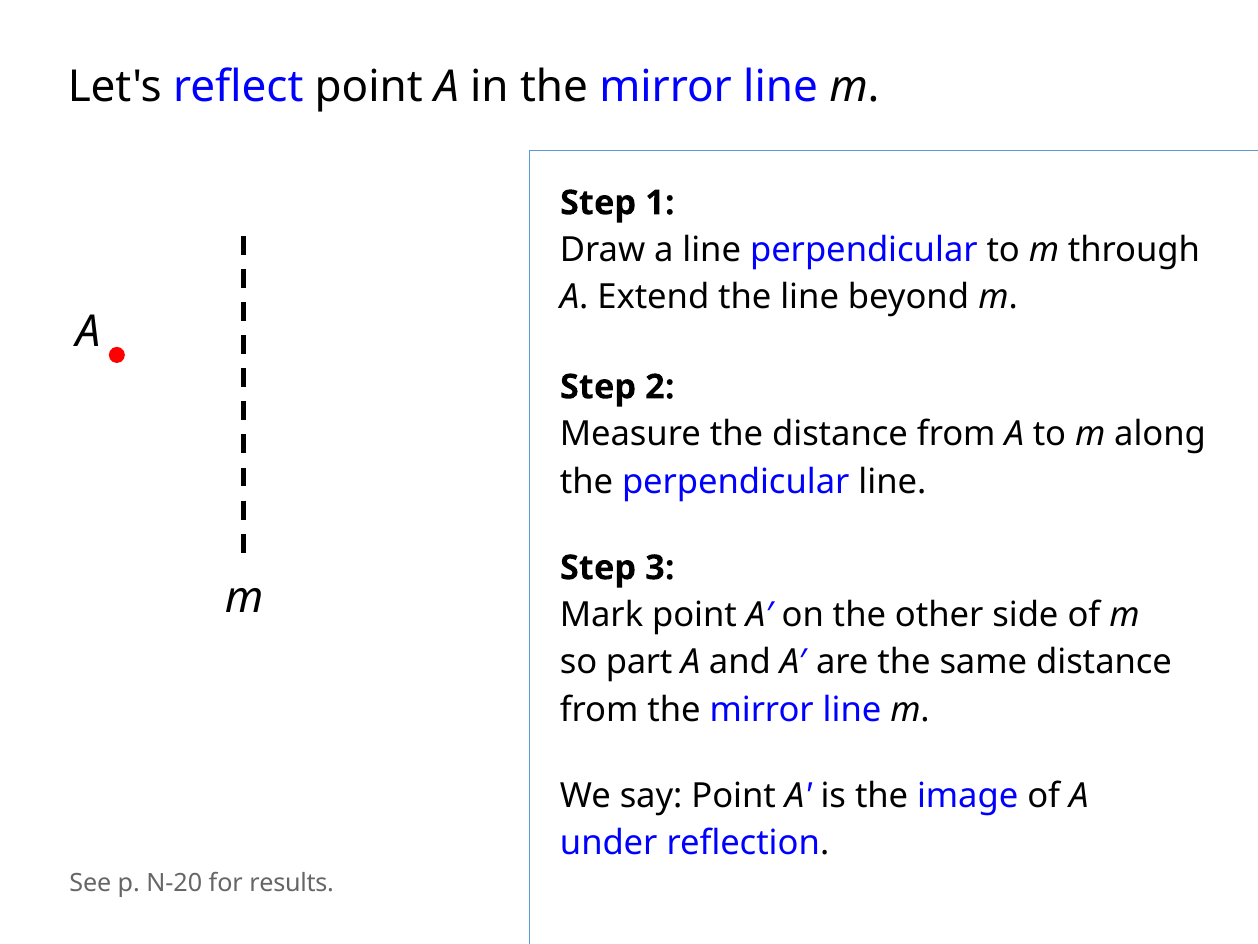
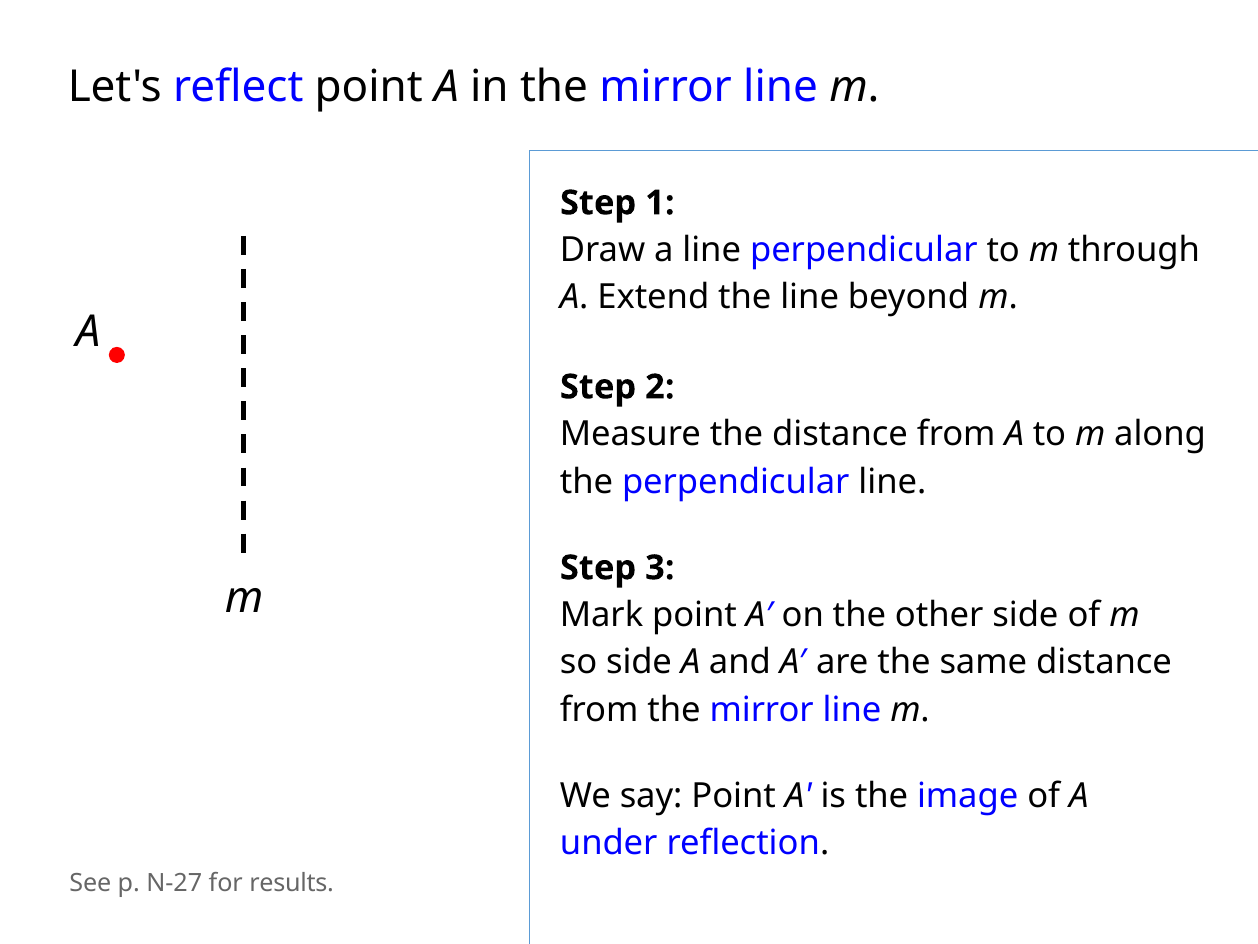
so part: part -> side (639, 662)
N-20: N-20 -> N-27 (174, 883)
